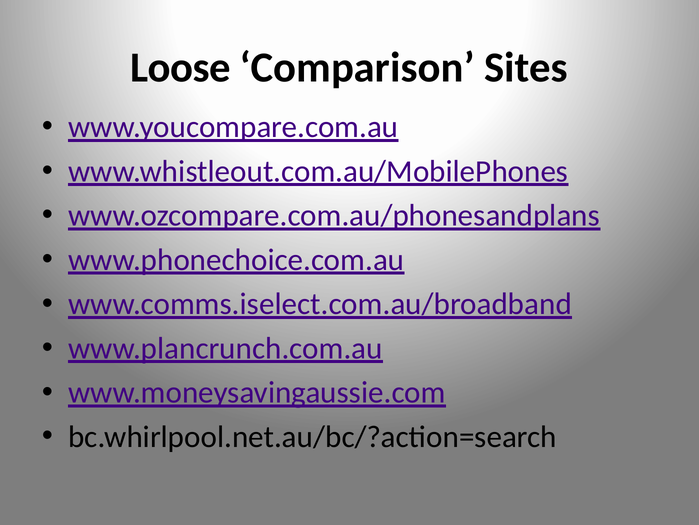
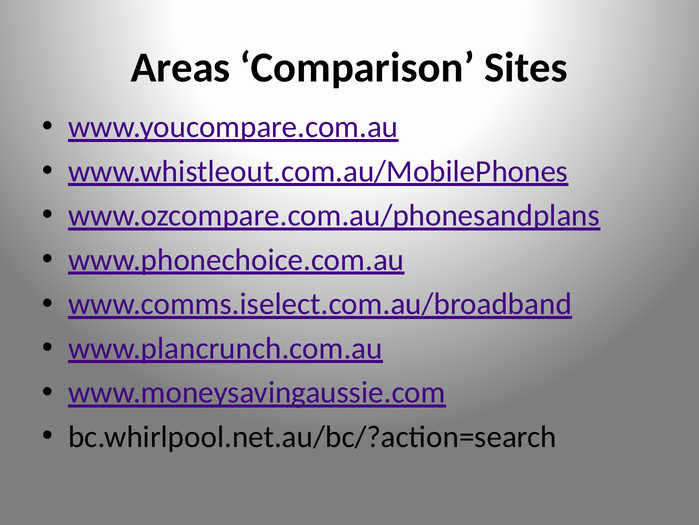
Loose: Loose -> Areas (181, 68)
